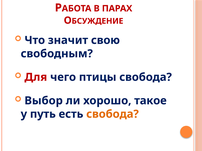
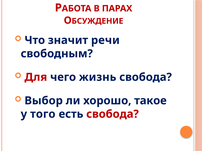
свою: свою -> речи (105, 40)
птицы: птицы -> жизнь (98, 77)
путь: путь -> того (43, 114)
свобода colour: orange -> red (112, 114)
